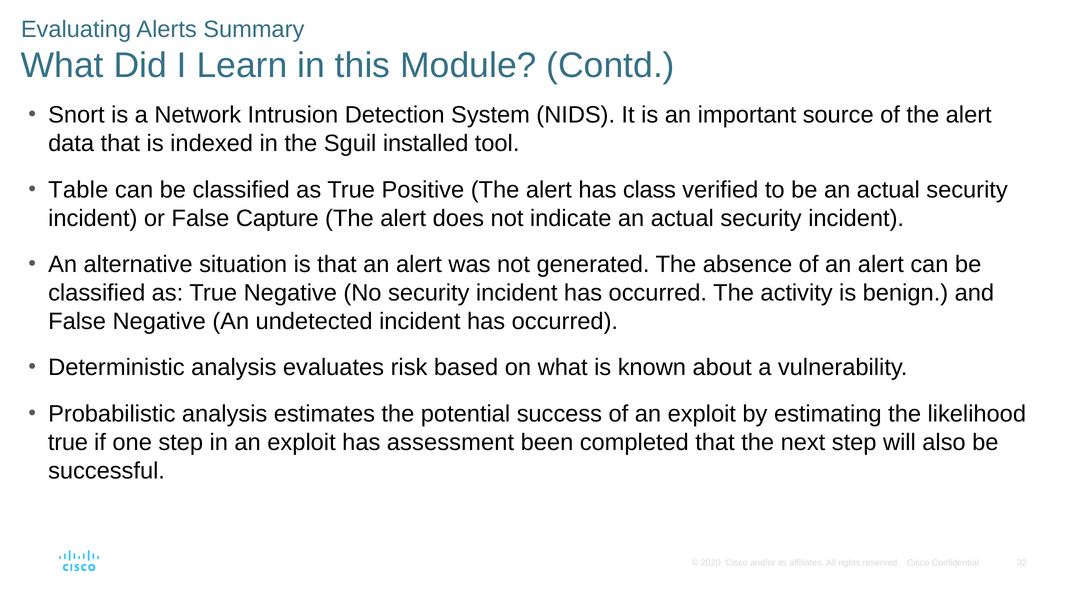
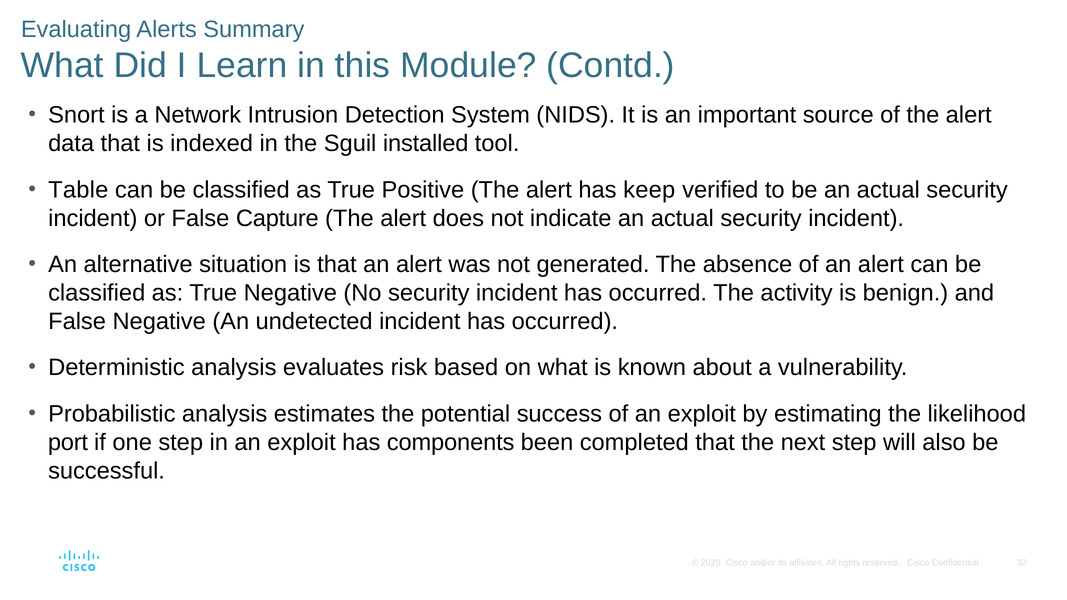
class: class -> keep (649, 190)
true: true -> port (68, 442)
assessment: assessment -> components (451, 442)
